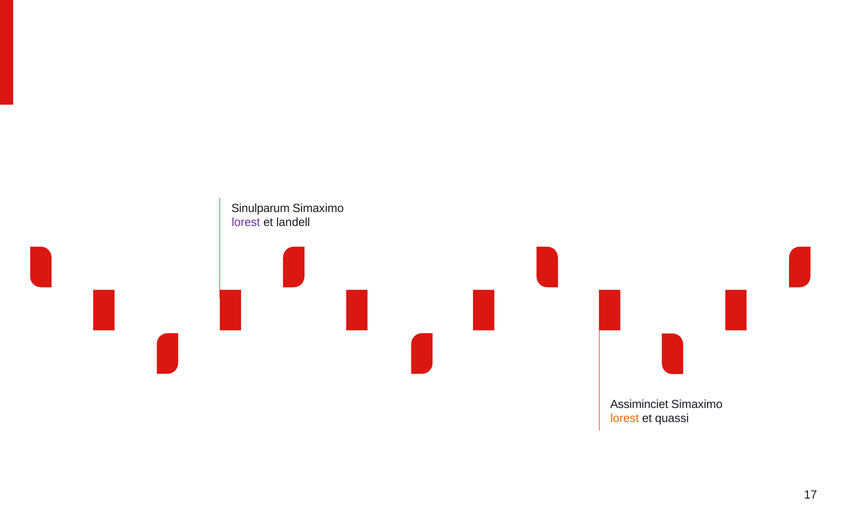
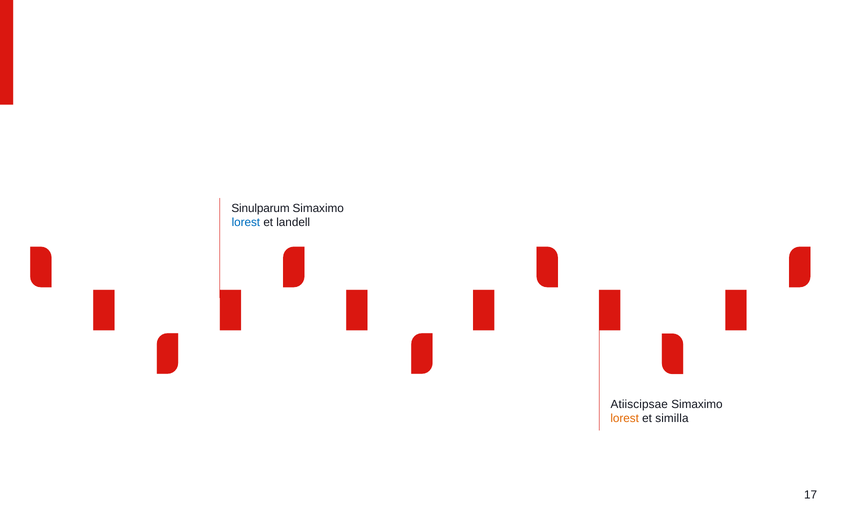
lorest colour: purple -> blue (246, 222)
Assiminciet: Assiminciet -> Atiiscipsae (639, 404)
quassi: quassi -> similla (672, 418)
